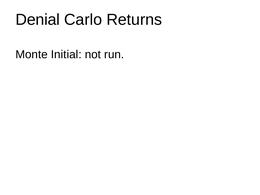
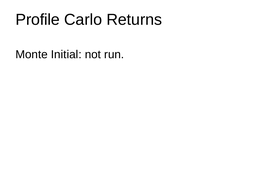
Denial: Denial -> Profile (38, 20)
